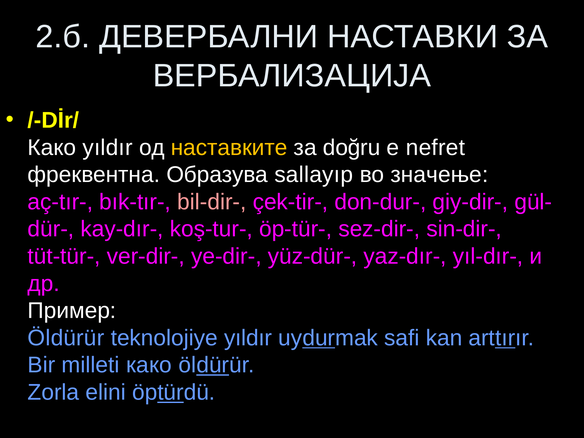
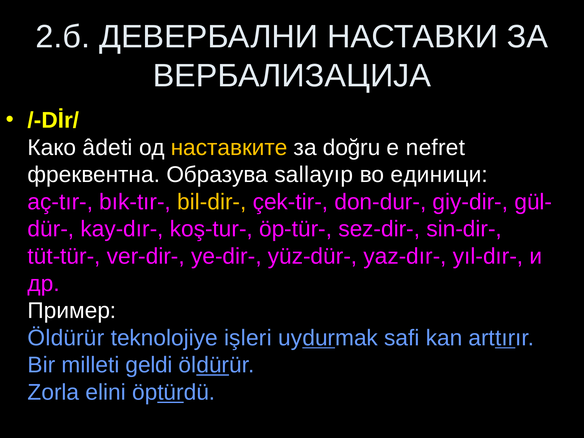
Како yıldır: yıldır -> âdeti (108, 148)
значење: значење -> единици (439, 175)
bil-dir- colour: pink -> yellow (212, 202)
teknolojiye yıldır: yıldır -> işleri (248, 338)
milleti како: како -> geldi (149, 365)
